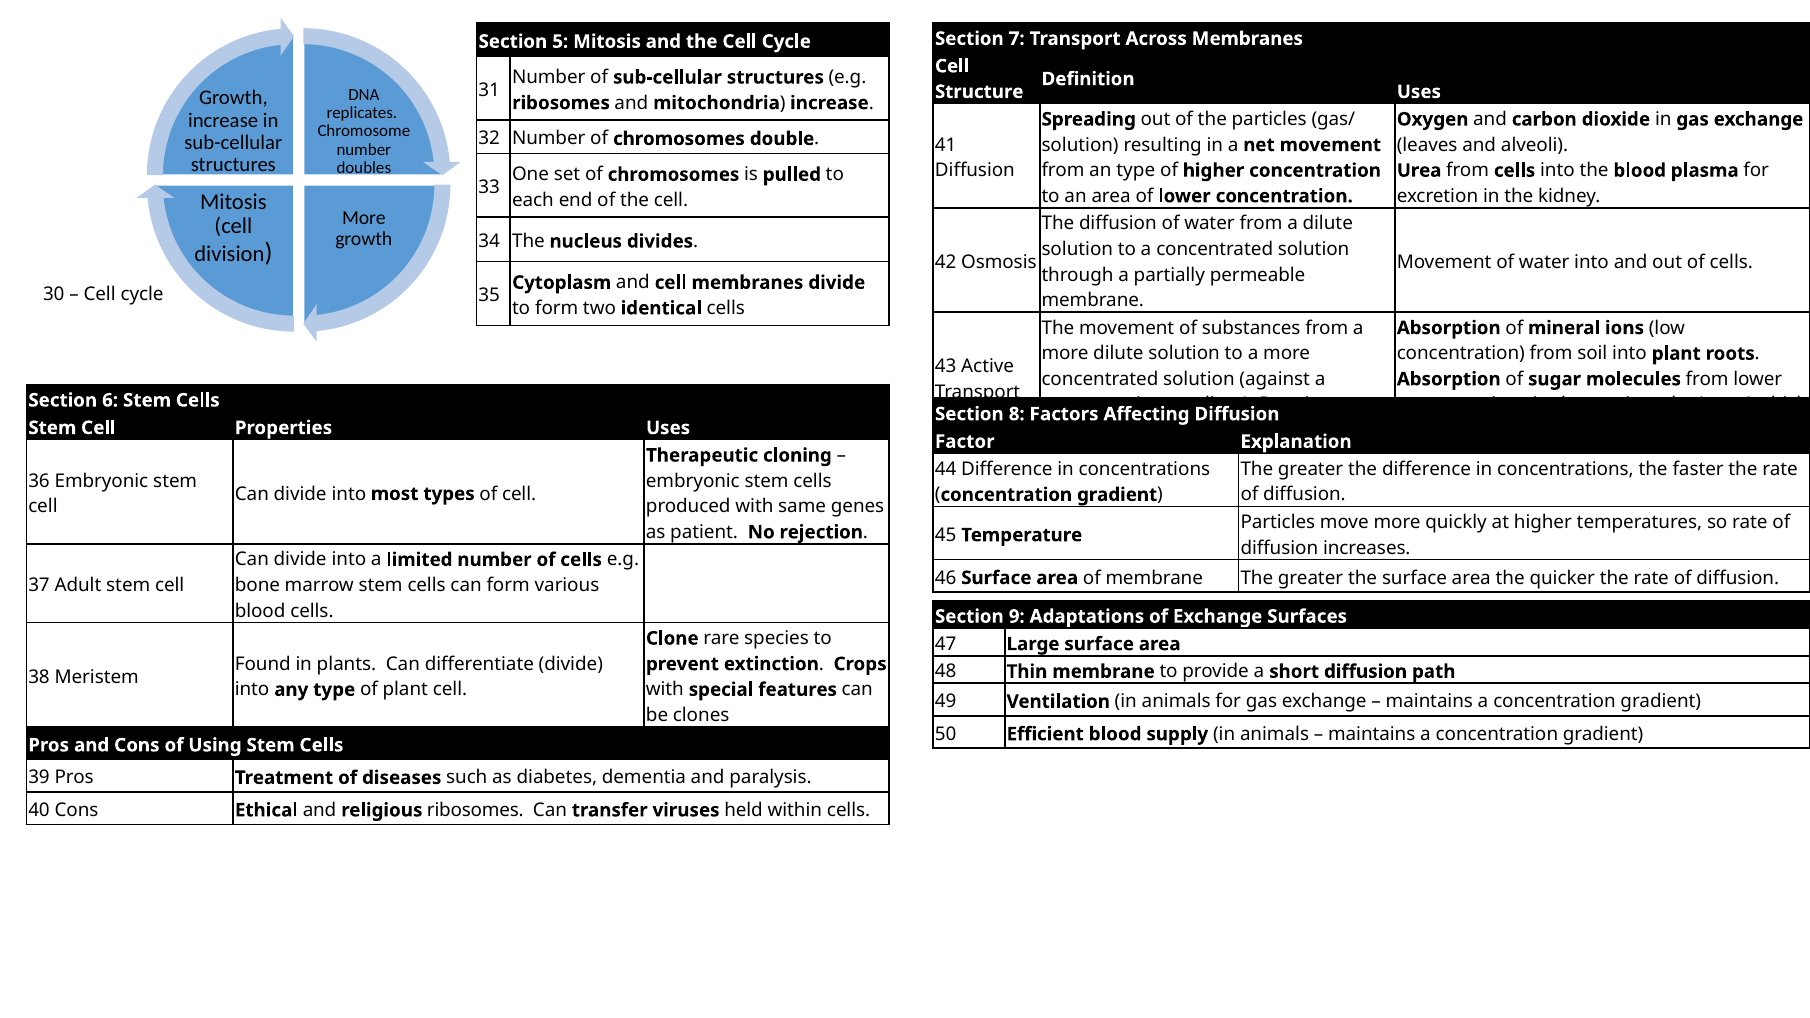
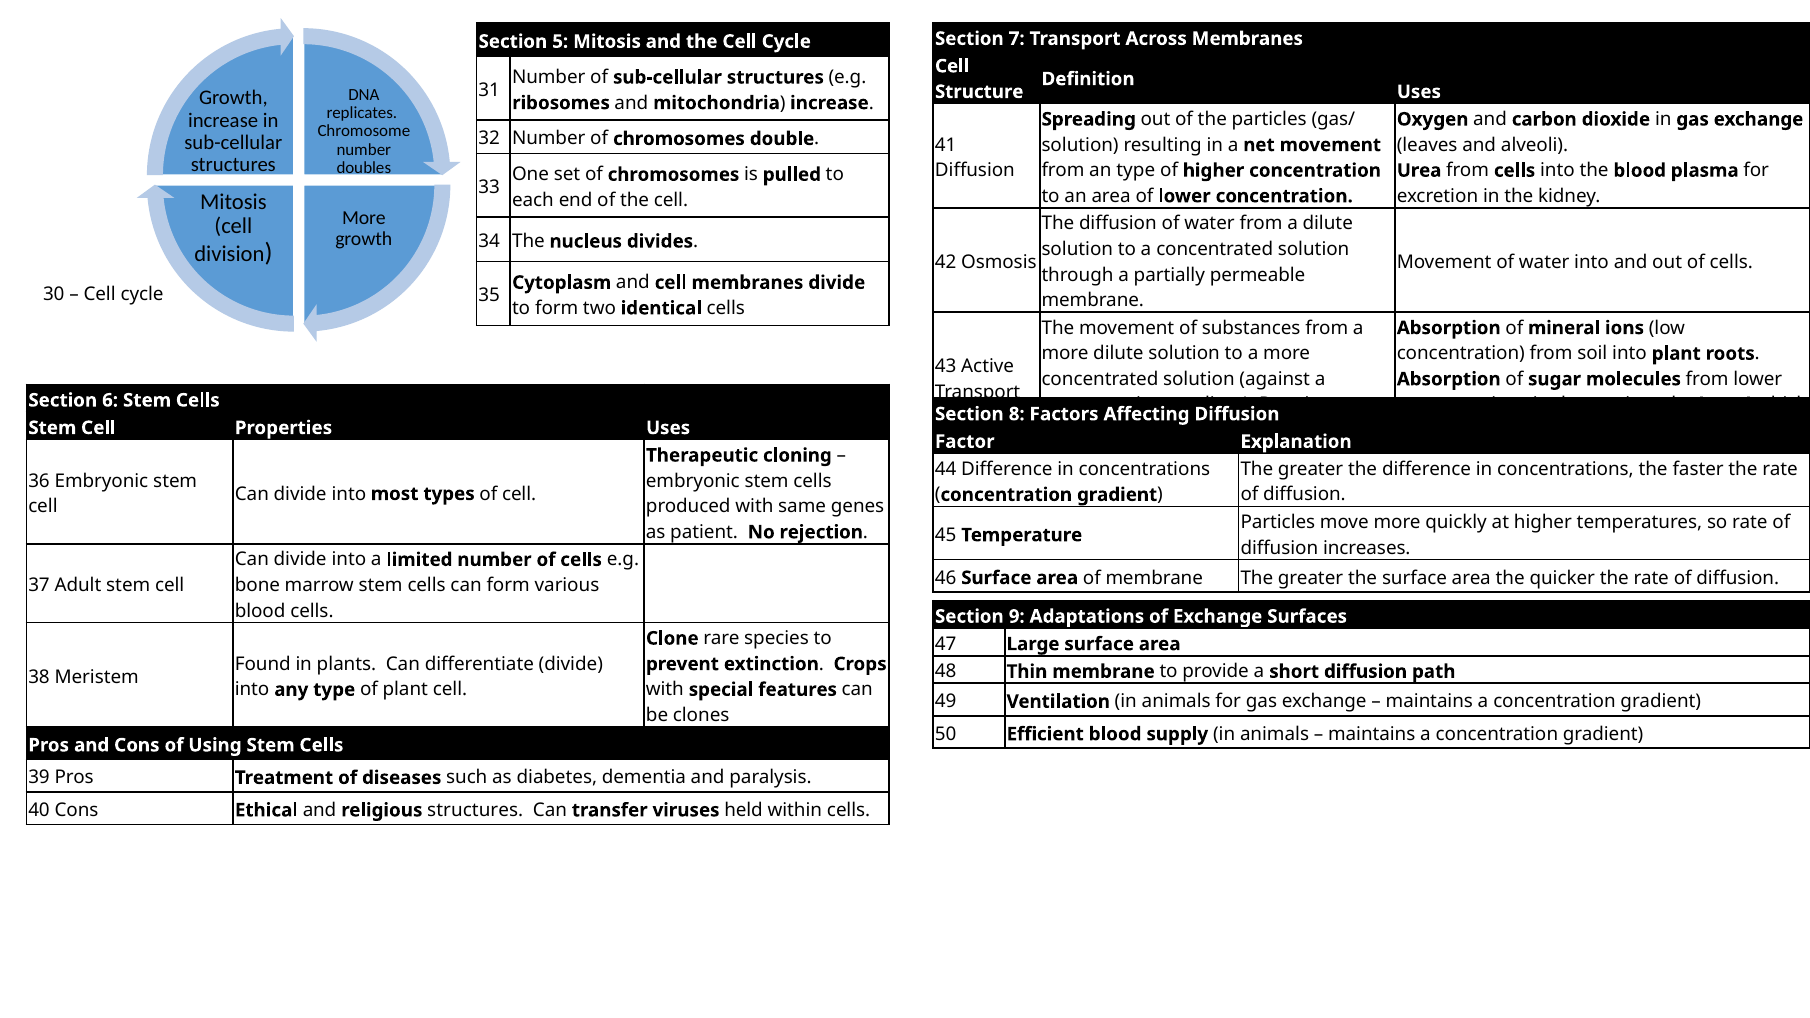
religious ribosomes: ribosomes -> structures (475, 810)
